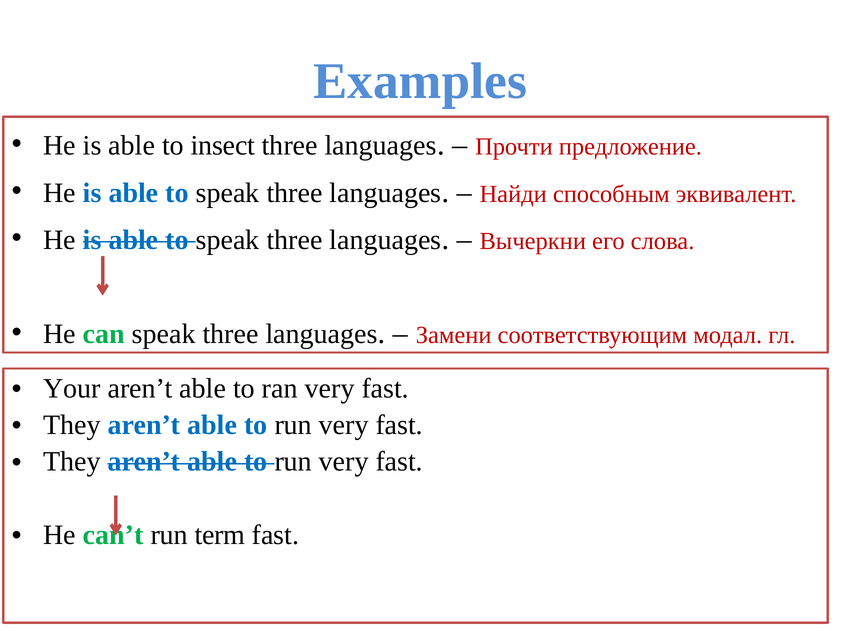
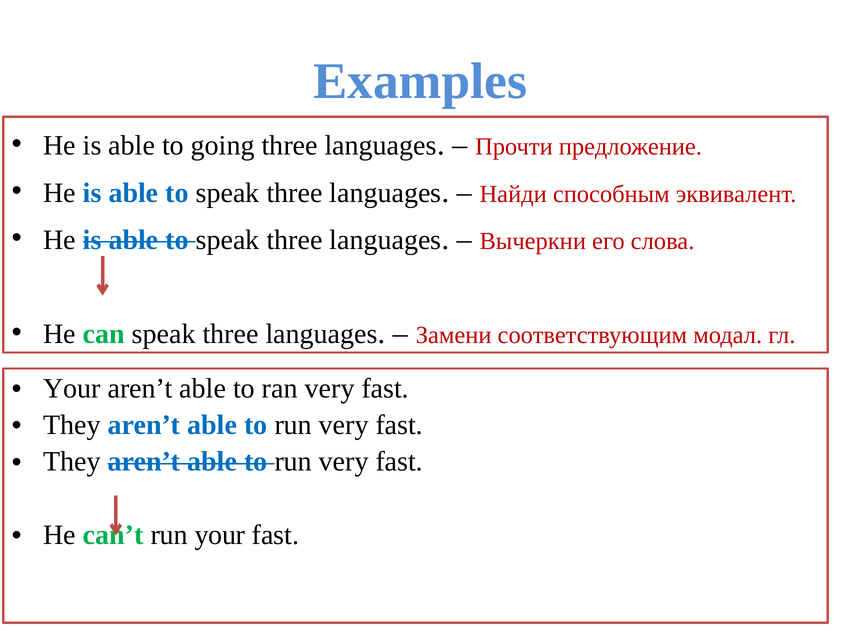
insect: insect -> going (223, 146)
run term: term -> your (220, 535)
